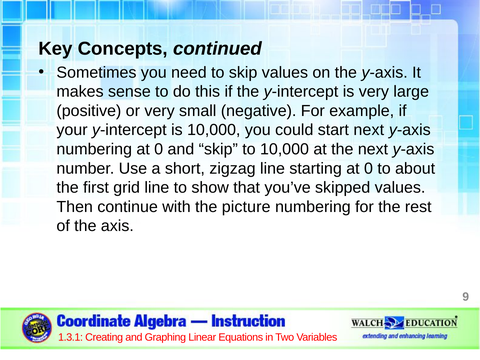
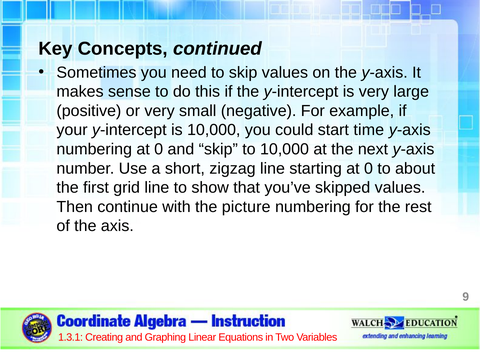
start next: next -> time (369, 130)
